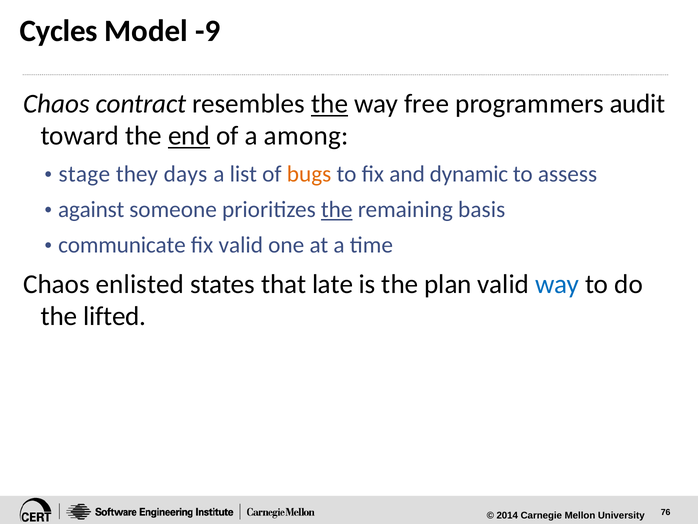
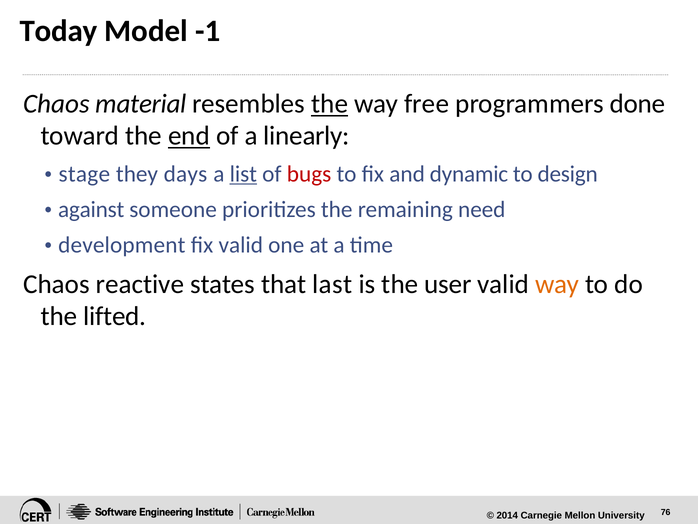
Cycles: Cycles -> Today (59, 31)
-9: -9 -> -1 (208, 31)
contract: contract -> material (141, 104)
audit: audit -> done (638, 104)
among: among -> linearly (307, 136)
list underline: none -> present (243, 174)
bugs colour: orange -> red (309, 174)
assess: assess -> design (568, 174)
the underline: present -> none (337, 209)
basis: basis -> need (482, 209)
communicate: communicate -> development (122, 245)
enlisted: enlisted -> reactive (140, 284)
late: late -> last (332, 284)
plan: plan -> user (448, 284)
way colour: blue -> orange (557, 284)
